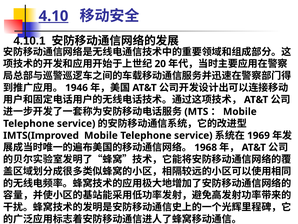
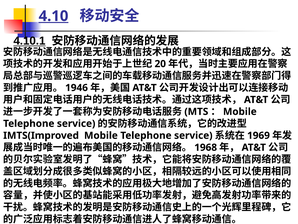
4.10.1 underline: none -> present (30, 41)
